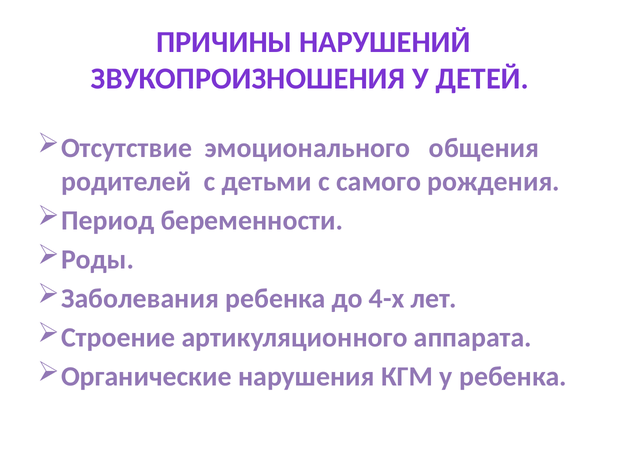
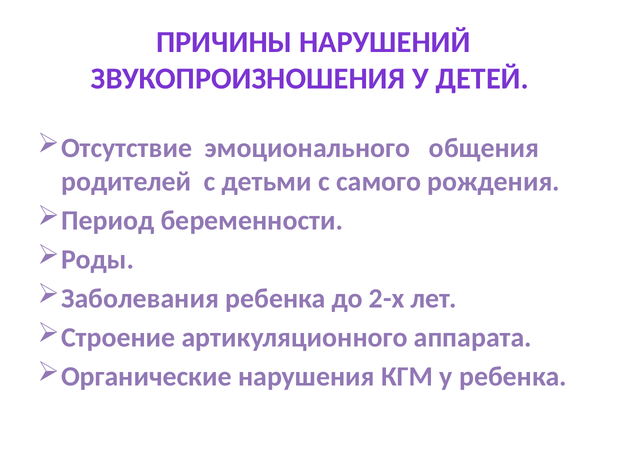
4-х: 4-х -> 2-х (387, 299)
